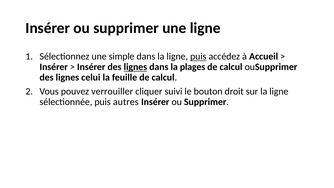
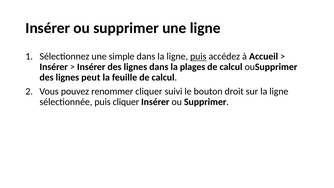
lignes underline: present -> none (135, 67)
celui: celui -> peut (91, 77)
verrouiller: verrouiller -> renommer (112, 91)
puis autres: autres -> cliquer (126, 102)
